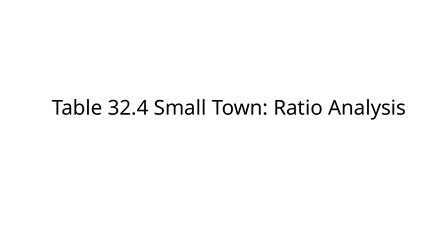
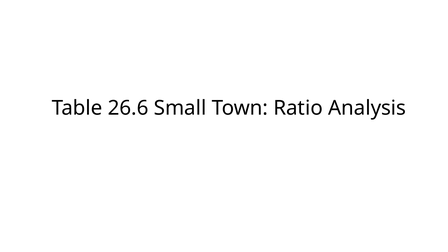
32.4: 32.4 -> 26.6 (128, 108)
